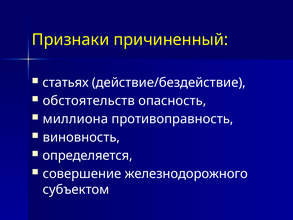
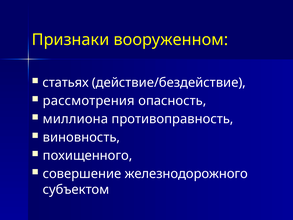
причиненный: причиненный -> вооруженном (171, 40)
обстоятельств: обстоятельств -> рассмотрения (89, 101)
определяется: определяется -> похищенного (88, 155)
